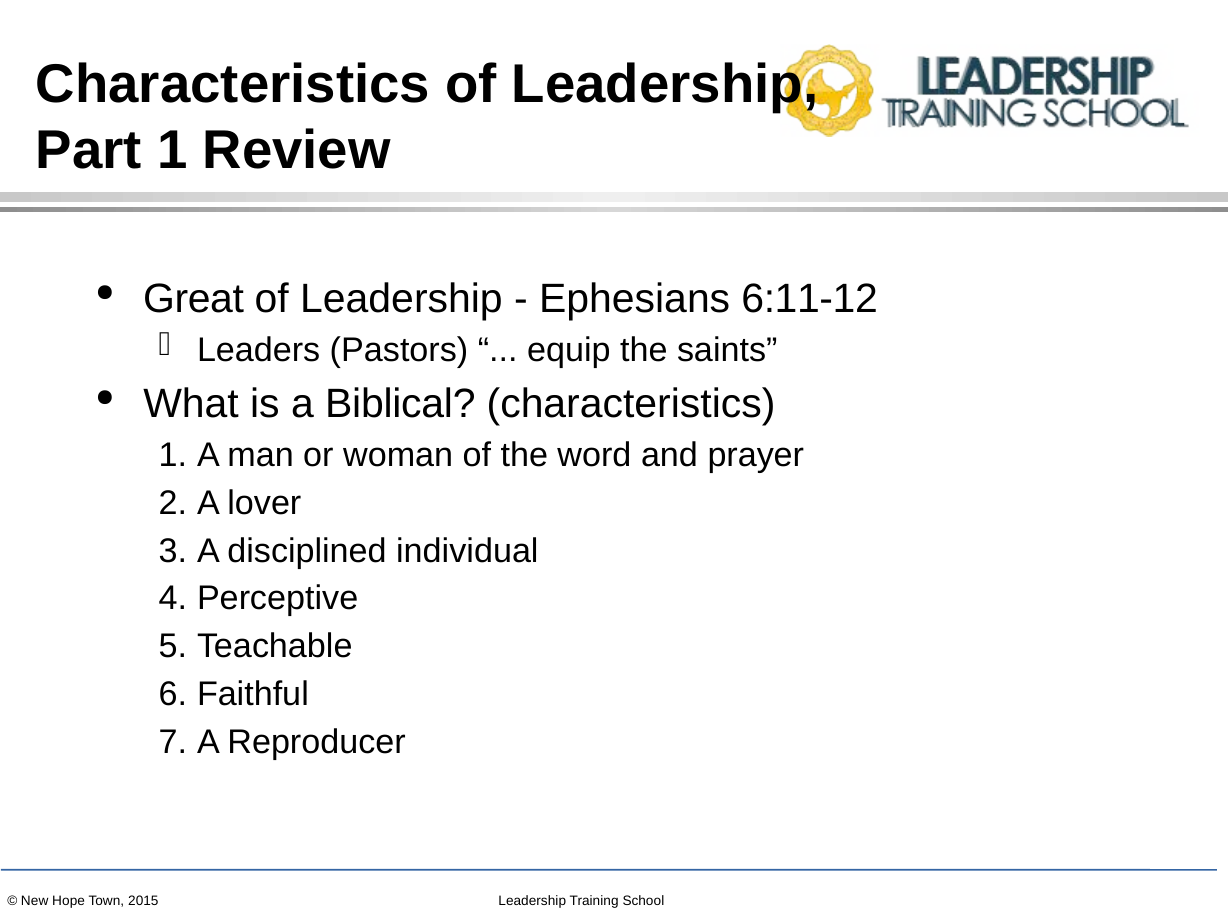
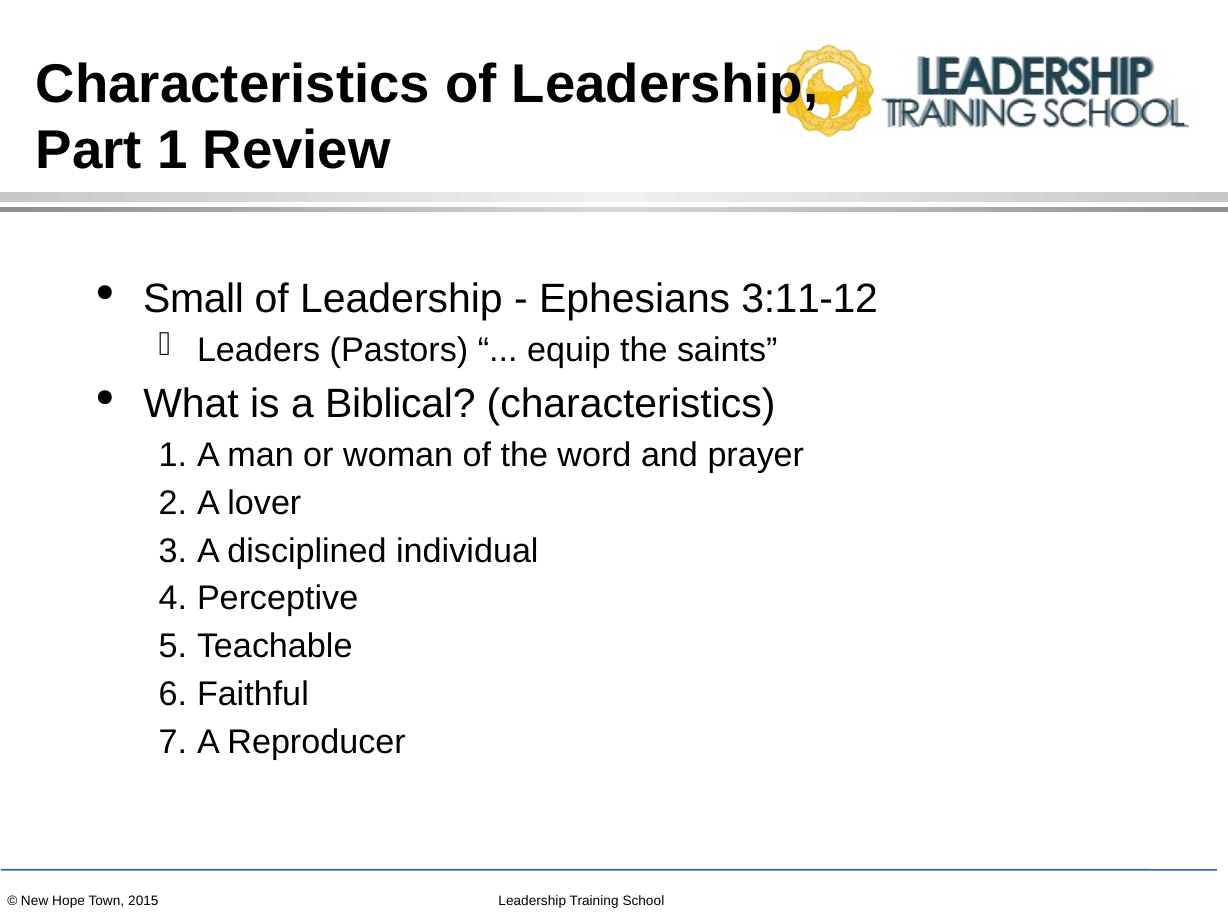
Great: Great -> Small (194, 299)
6:11-12: 6:11-12 -> 3:11-12 (810, 299)
